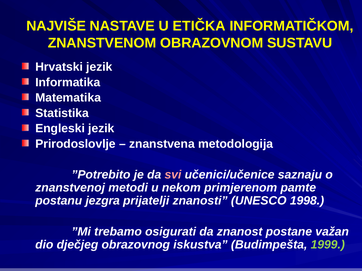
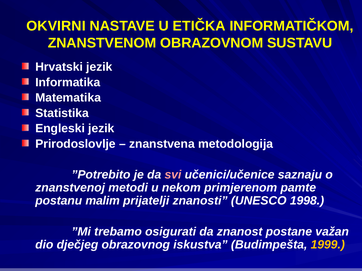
NAJVIŠE: NAJVIŠE -> OKVIRNI (56, 26)
jezgra: jezgra -> malim (103, 201)
1999 colour: light green -> yellow (328, 245)
